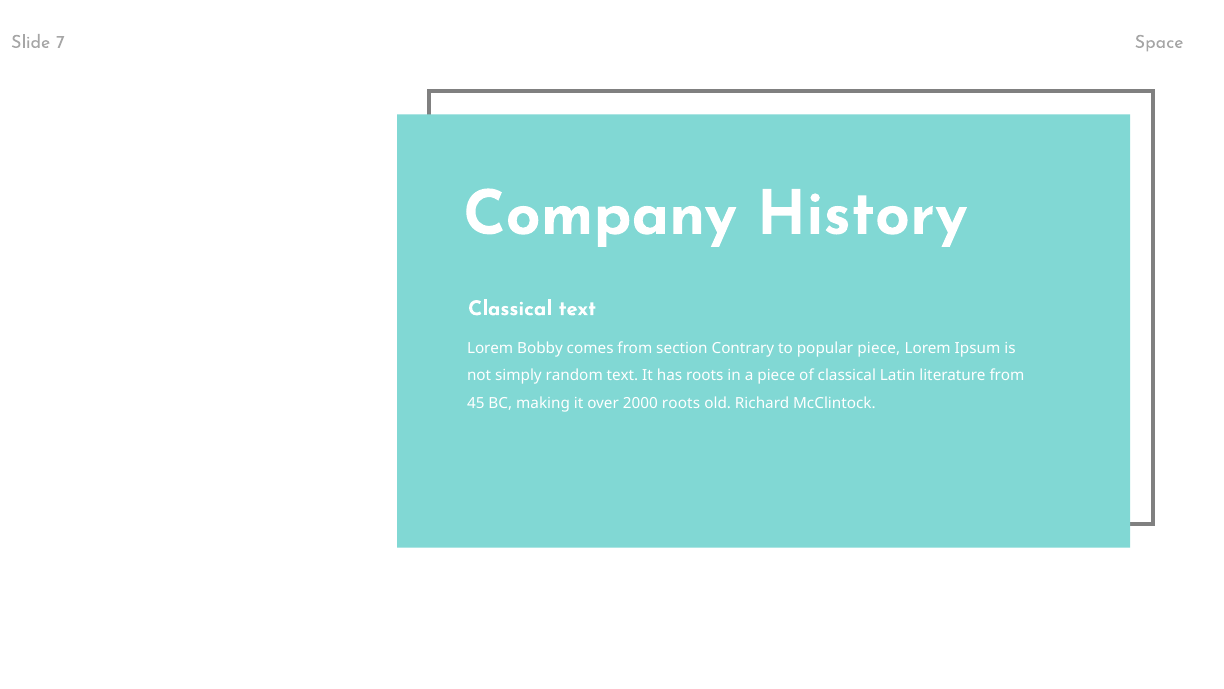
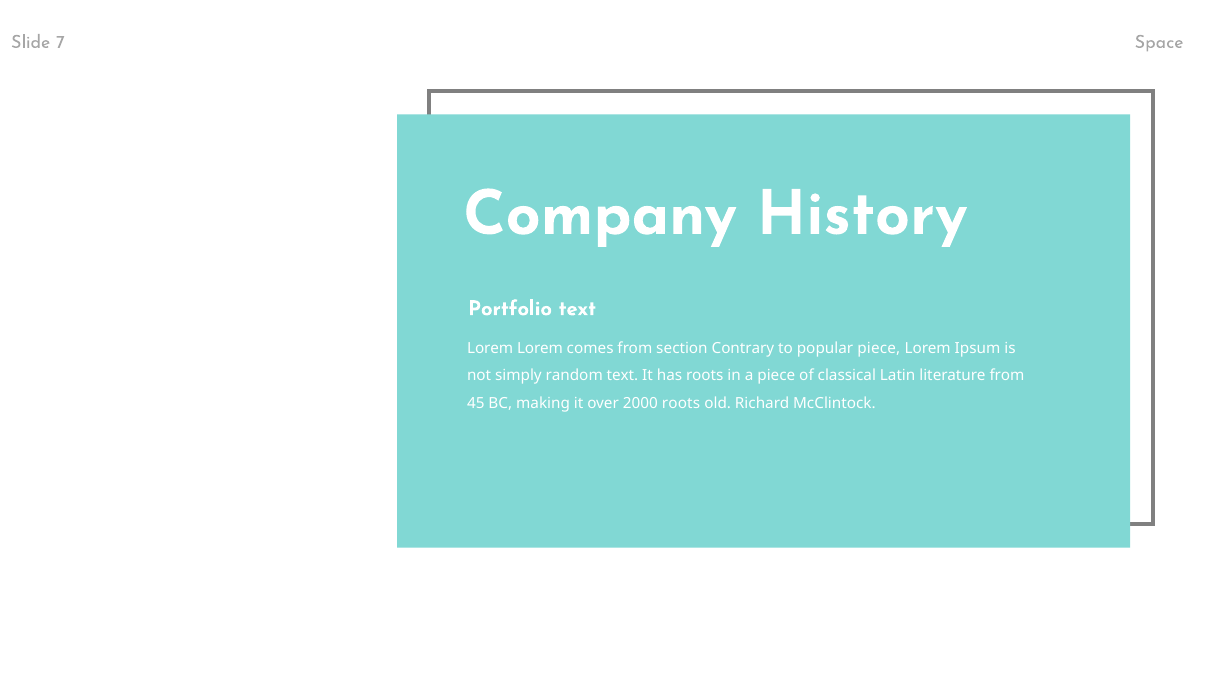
Classical: Classical -> Portfolio (510, 308)
Lorem Bobby: Bobby -> Lorem (540, 348)
